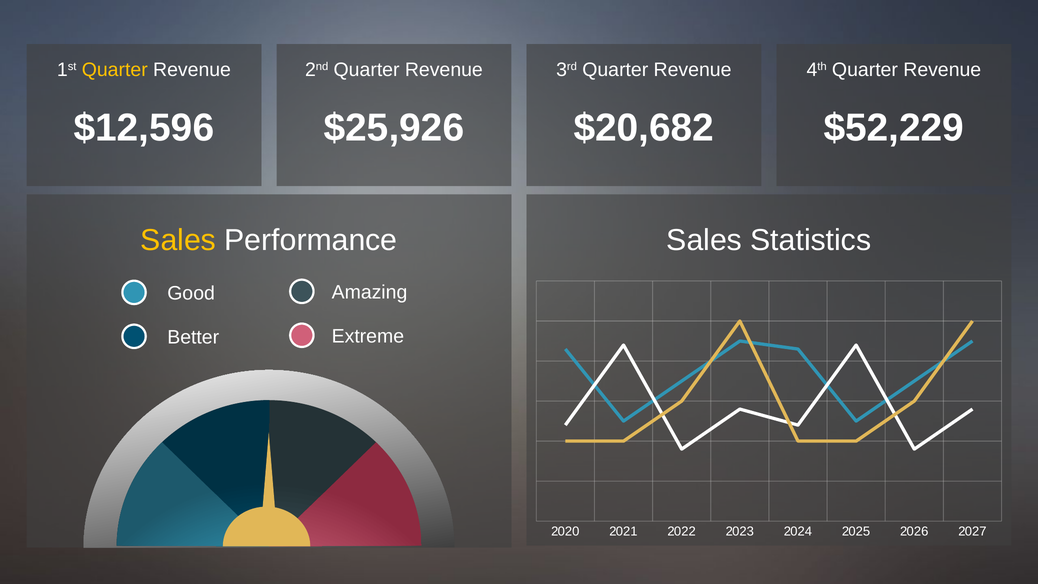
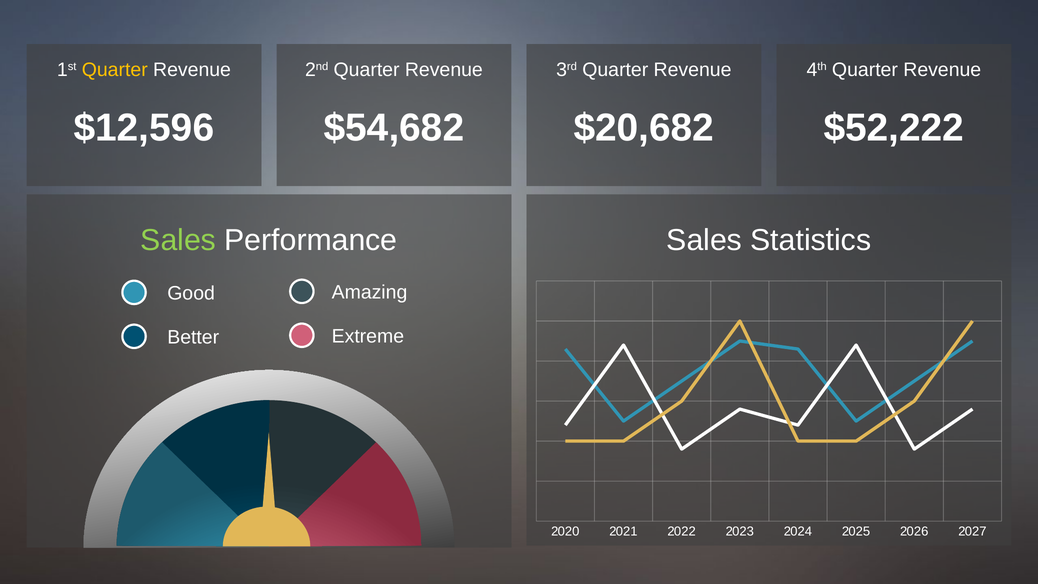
$25,926: $25,926 -> $54,682 (394, 128)
$52,229: $52,229 -> $52,222 (894, 128)
Sales colour: yellow -> light green (178, 240)
